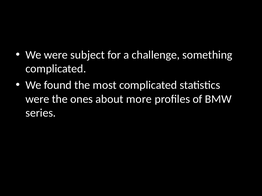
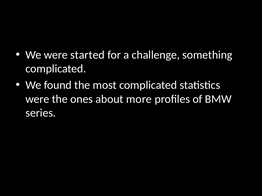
subject: subject -> started (87, 55)
